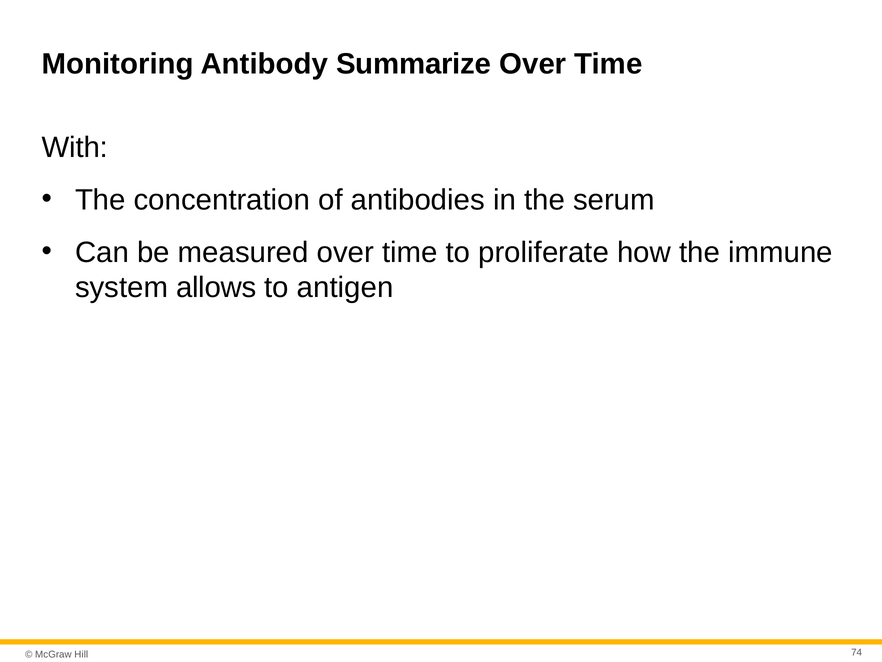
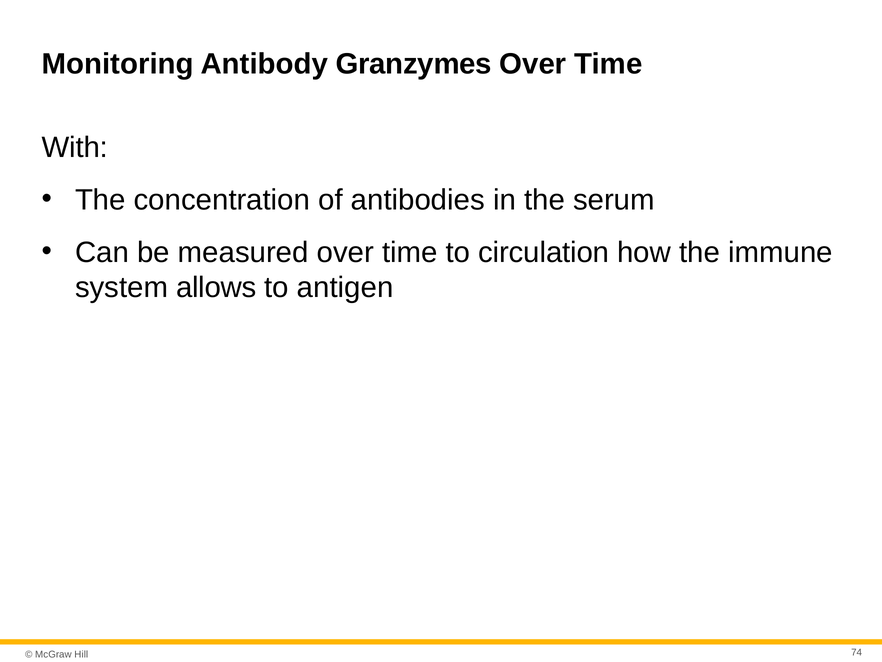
Summarize: Summarize -> Granzymes (414, 64)
proliferate: proliferate -> circulation (544, 252)
